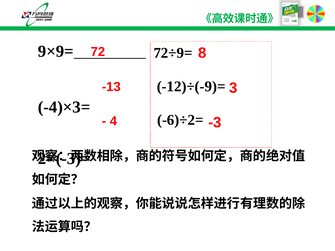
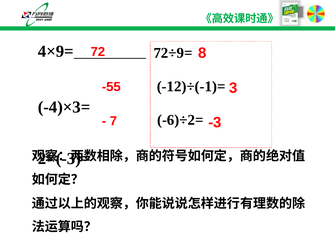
9×9=: 9×9= -> 4×9= (56, 51)
-12)÷(-9)=: -12)÷(-9)= -> -12)÷(-1)= (191, 87)
-13: -13 -> -55 (111, 87)
4: 4 -> 7 (113, 121)
